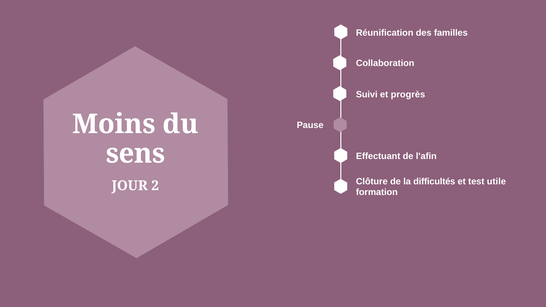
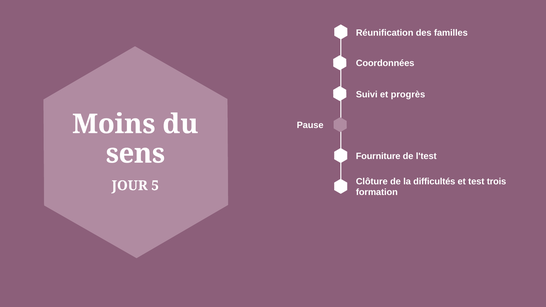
Collaboration: Collaboration -> Coordonnées (385, 63)
Effectuant: Effectuant -> Fourniture (378, 156)
l'afin: l'afin -> l'test (426, 156)
utile: utile -> trois (497, 181)
2: 2 -> 5 (155, 186)
